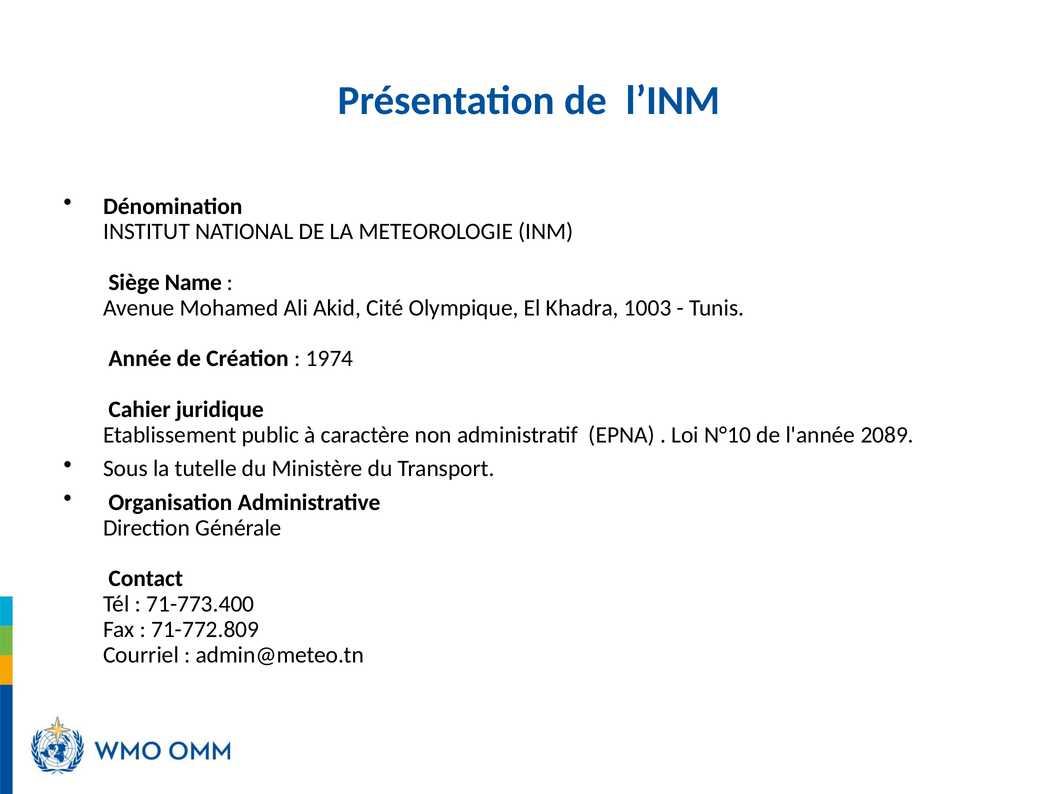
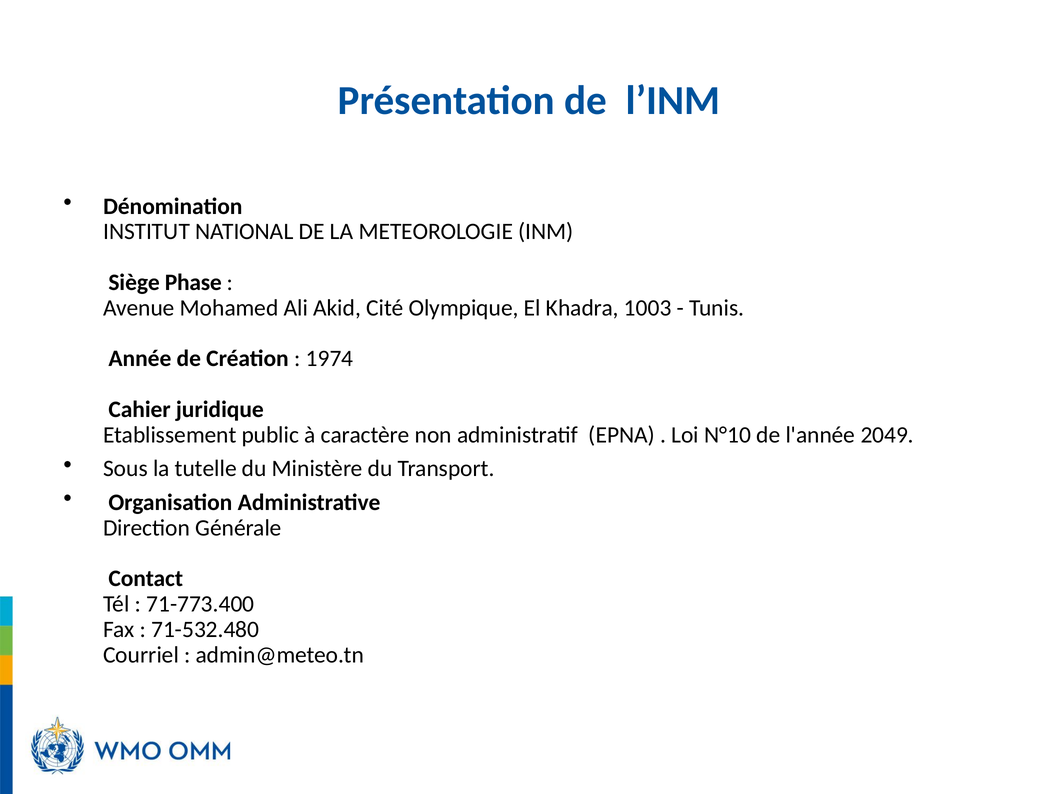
Name: Name -> Phase (193, 282)
2089: 2089 -> 2049 (887, 434)
71-772.809: 71-772.809 -> 71-532.480 (205, 629)
